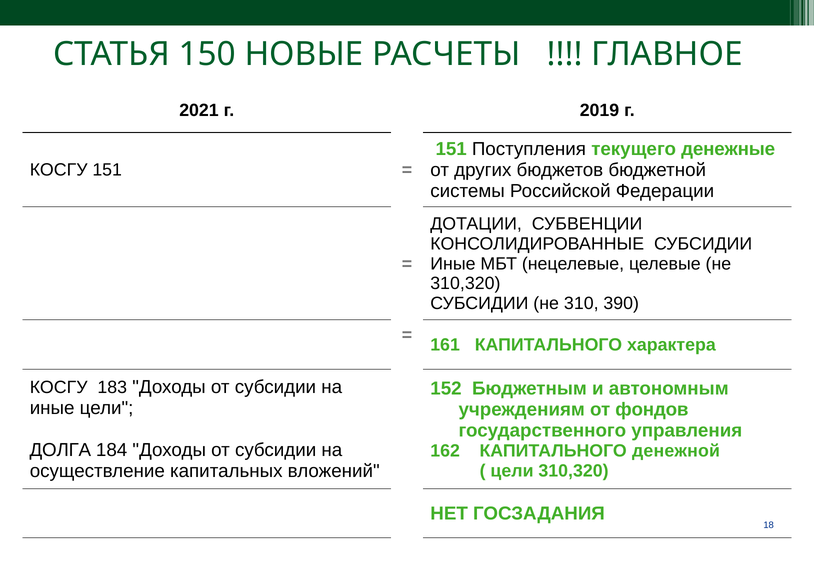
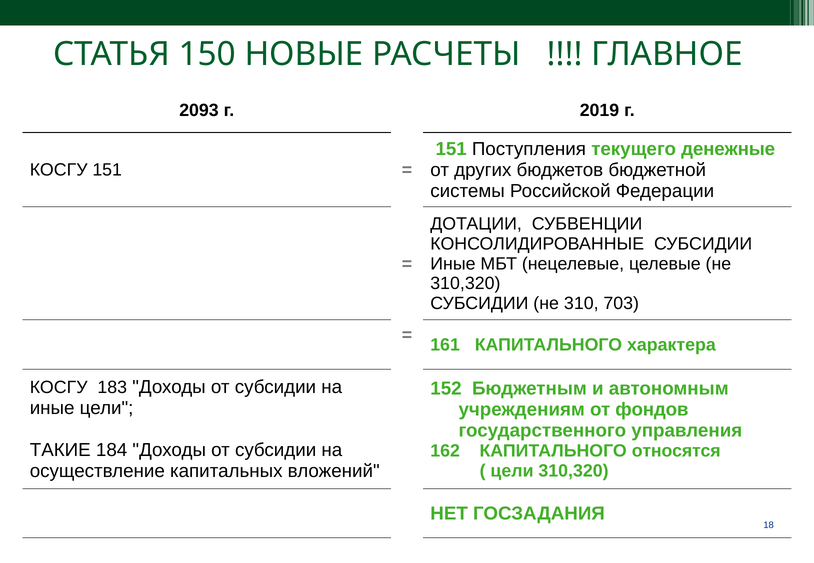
2021: 2021 -> 2093 (199, 111)
390: 390 -> 703 (621, 304)
ДОЛГА: ДОЛГА -> ТАКИЕ (60, 451)
денежной: денежной -> относятся (676, 451)
